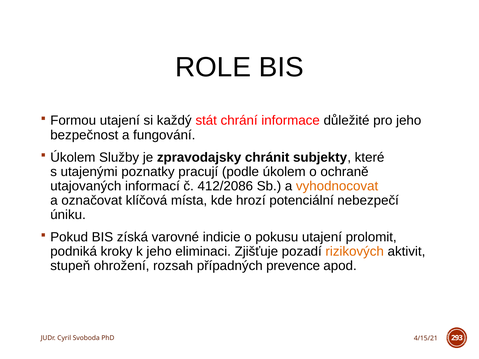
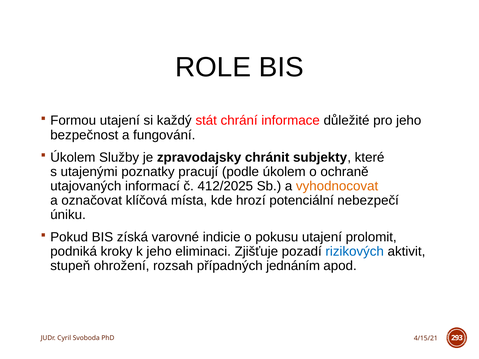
412/2086: 412/2086 -> 412/2025 (225, 186)
rizikových colour: orange -> blue (355, 252)
prevence: prevence -> jednáním (293, 266)
